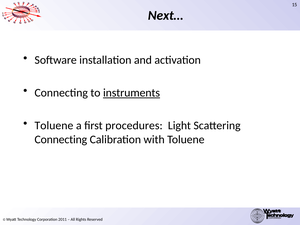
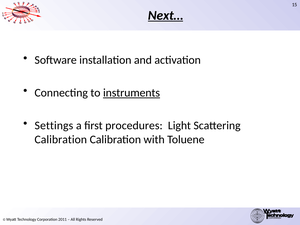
Next… underline: none -> present (166, 15)
Toluene: Toluene -> Settings (54, 125)
Connecting: Connecting -> Calibration (61, 139)
